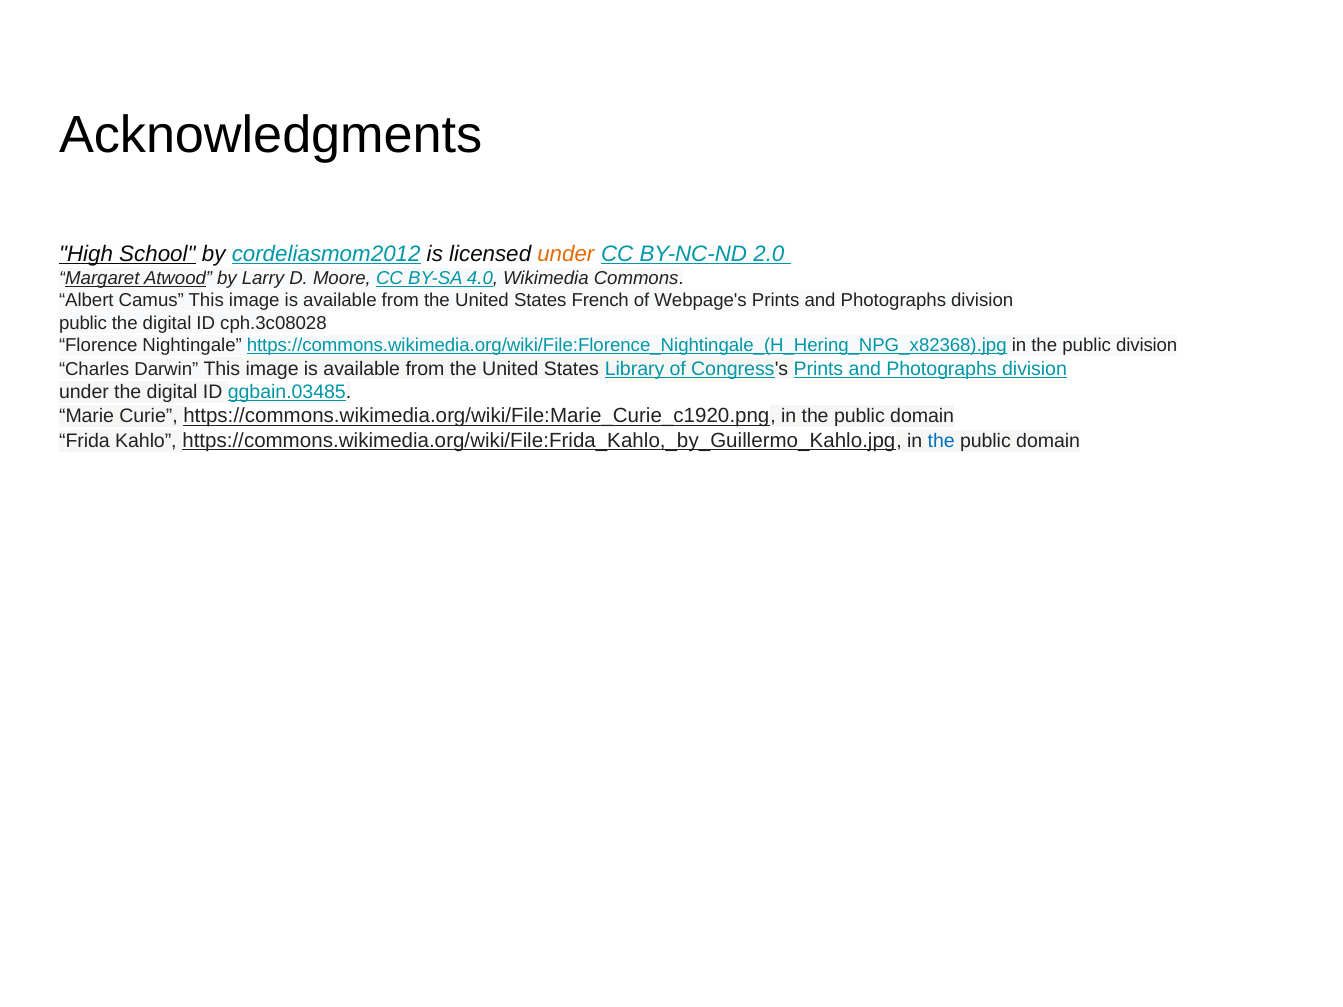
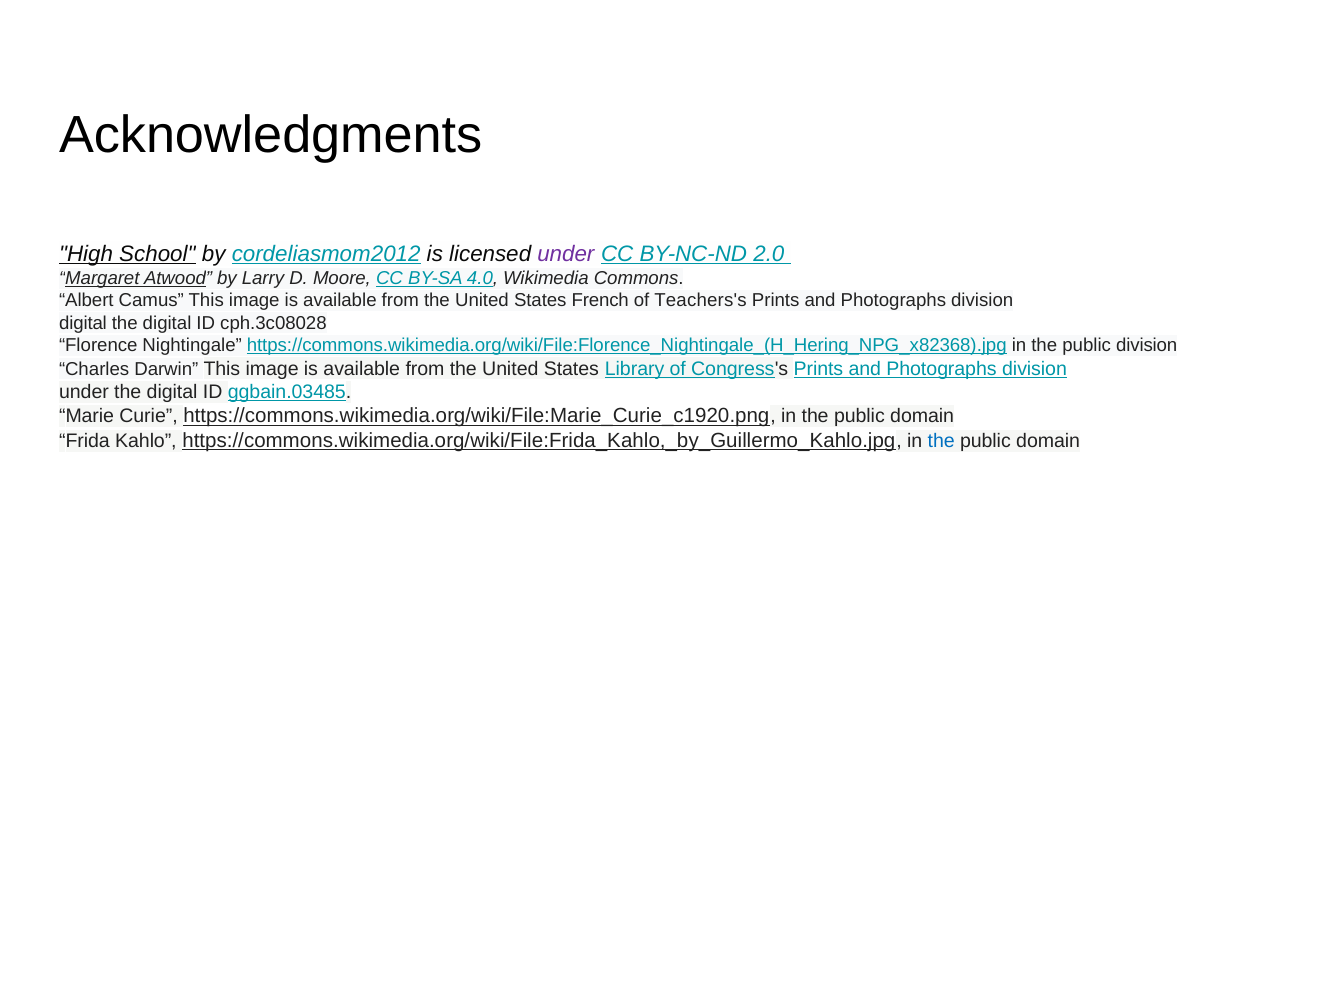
under colour: orange -> purple (566, 254)
Webpage's: Webpage's -> Teachers's (700, 301)
public: public -> digital (83, 323)
